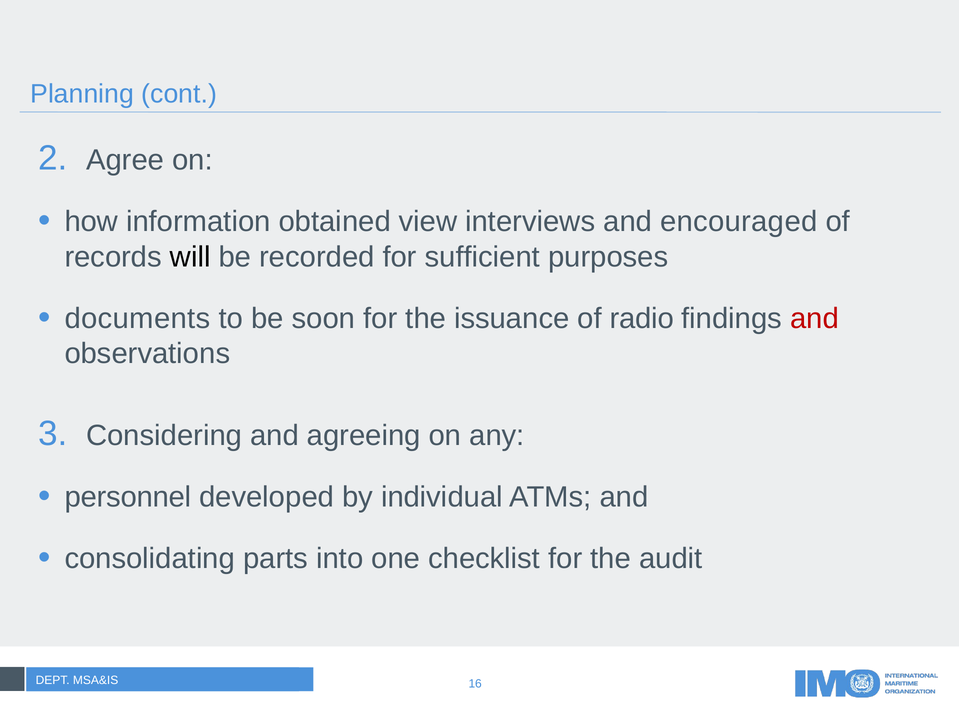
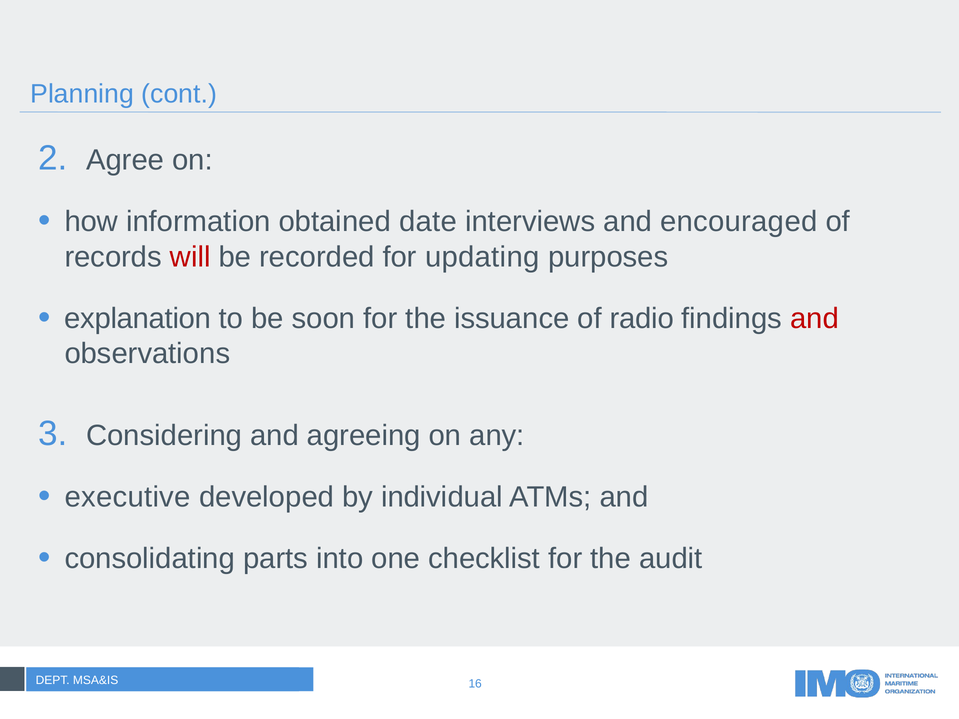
view: view -> date (428, 222)
will colour: black -> red (190, 257)
sufficient: sufficient -> updating (482, 257)
documents: documents -> explanation (138, 319)
personnel: personnel -> executive (128, 497)
